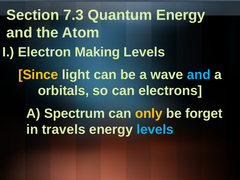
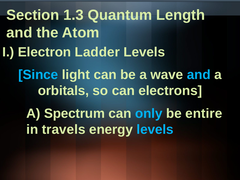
7.3: 7.3 -> 1.3 (74, 15)
Quantum Energy: Energy -> Length (181, 15)
Making: Making -> Ladder (97, 52)
Since colour: yellow -> light blue (38, 75)
only colour: yellow -> light blue (149, 113)
forget: forget -> entire (204, 113)
